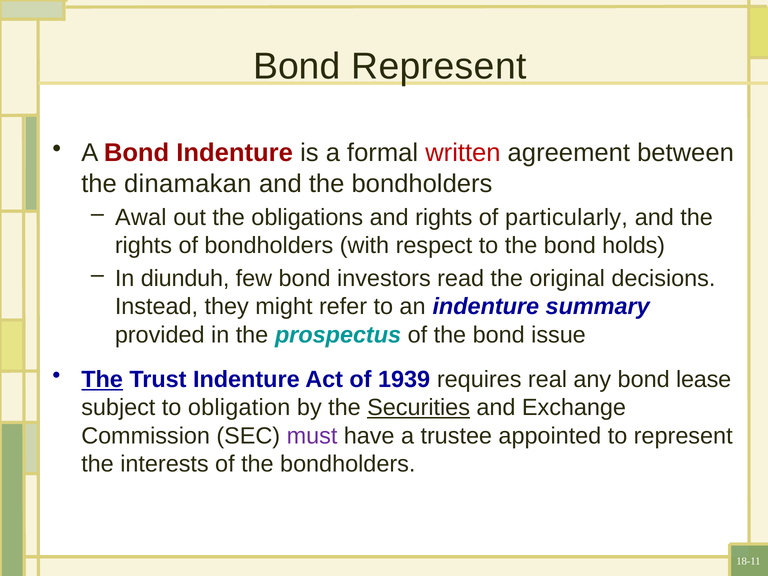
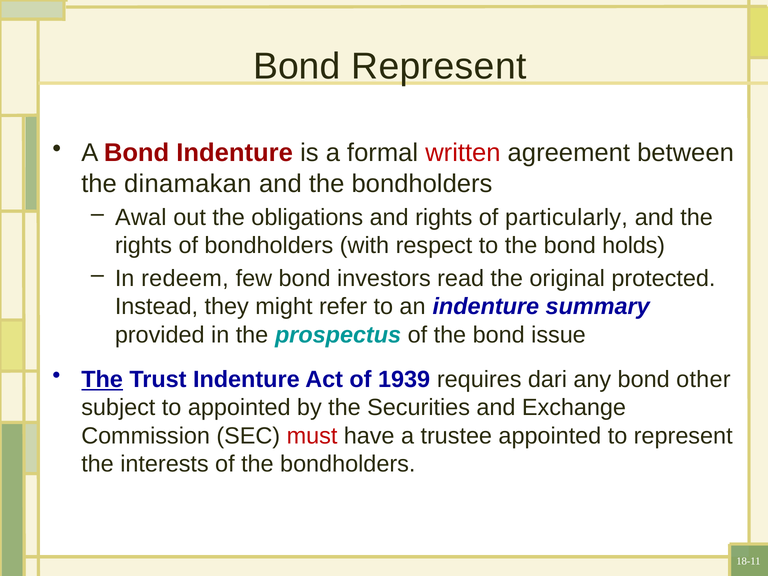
diunduh: diunduh -> redeem (185, 279)
decisions: decisions -> protected (663, 279)
real: real -> dari (547, 380)
lease: lease -> other (703, 380)
to obligation: obligation -> appointed (239, 408)
Securities underline: present -> none (419, 408)
must colour: purple -> red (312, 436)
